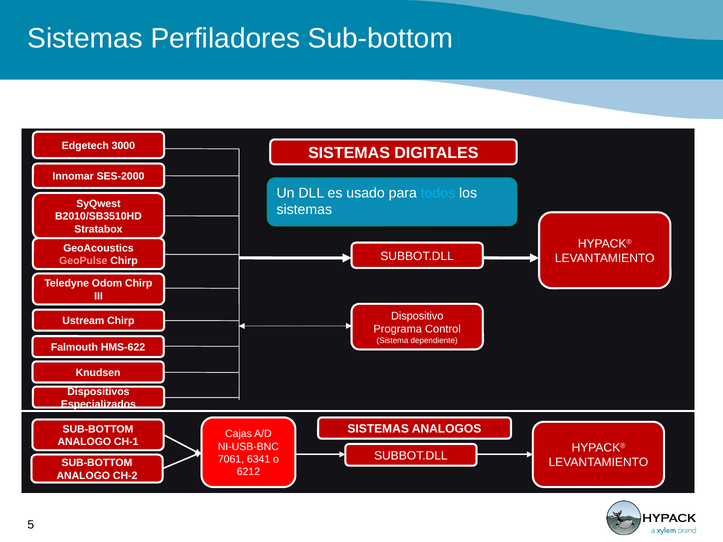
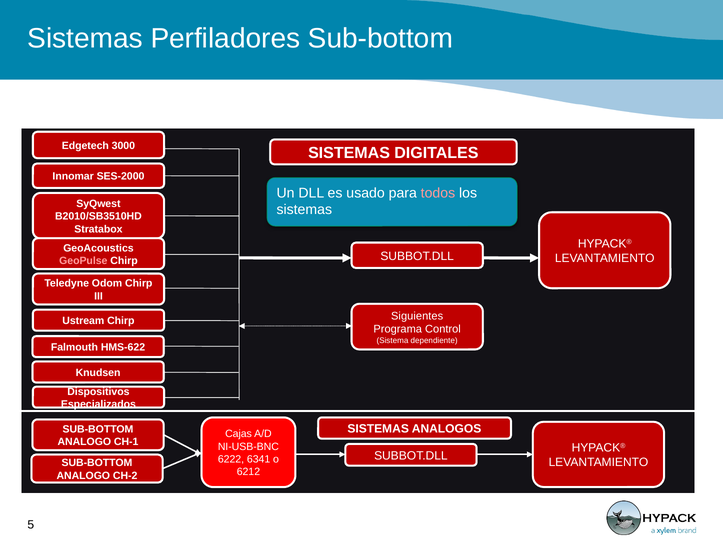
todos colour: light blue -> pink (438, 193)
Dispositivo: Dispositivo -> Siguientes (417, 316)
7061: 7061 -> 6222 (231, 460)
